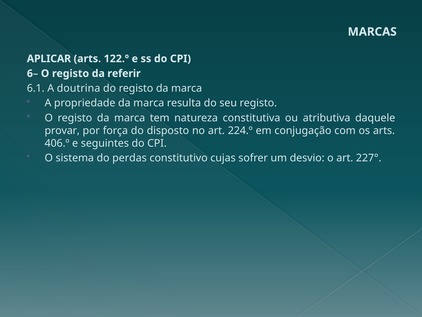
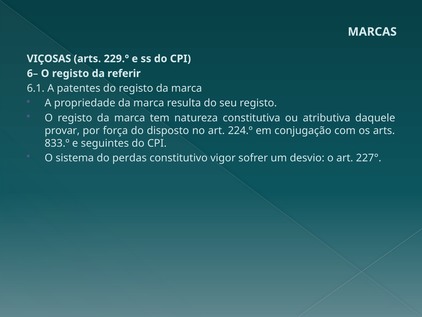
APLICAR: APLICAR -> VIÇOSAS (49, 59)
122.º: 122.º -> 229.º (116, 59)
doutrina: doutrina -> patentes (79, 88)
406.º: 406.º -> 833.º (57, 143)
cujas: cujas -> vigor (223, 158)
